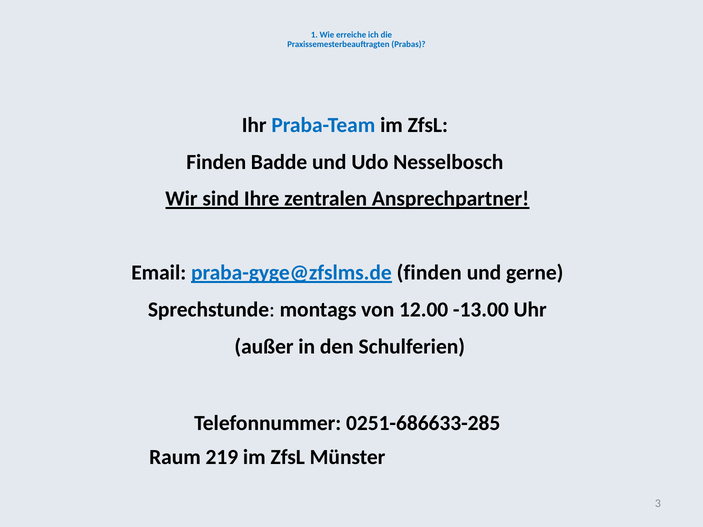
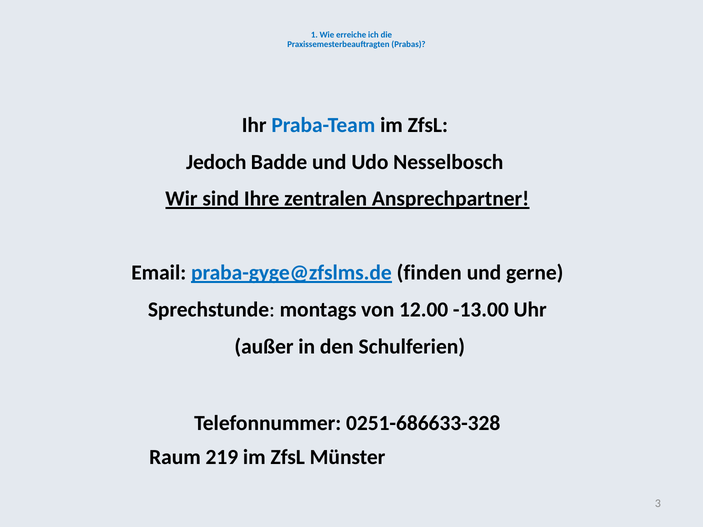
Finden: Finden -> Jedoch (216, 162)
0251-686633-285: 0251-686633-285 -> 0251-686633-328 (423, 423)
